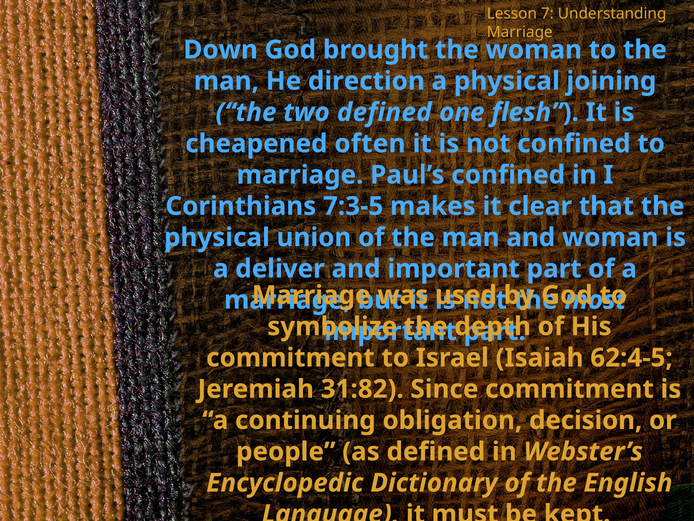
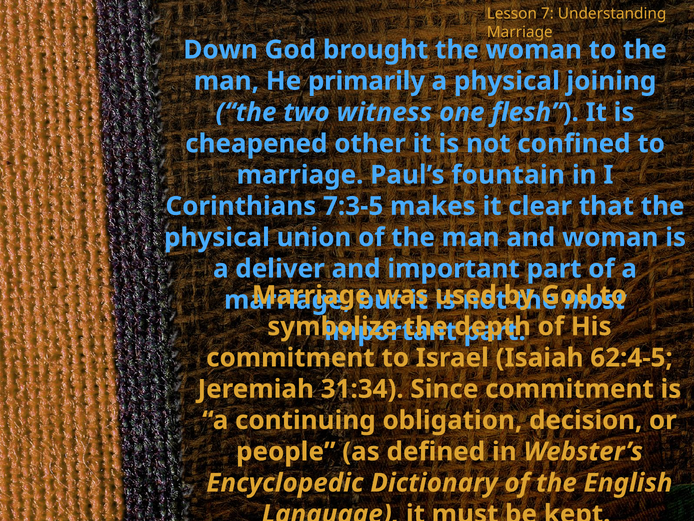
direction: direction -> primarily (366, 81)
two defined: defined -> witness (384, 112)
often: often -> other (370, 144)
Paul’s confined: confined -> fountain (508, 175)
31:82: 31:82 -> 31:34 (362, 389)
